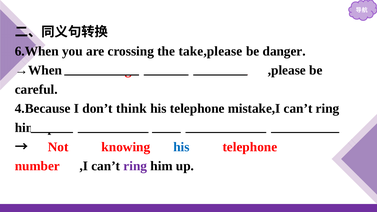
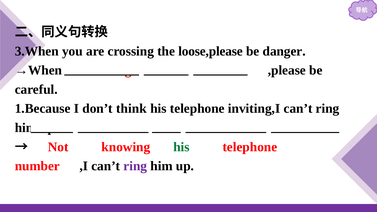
6.When: 6.When -> 3.When (37, 51)
take,please: take,please -> loose,please (211, 51)
4.Because: 4.Because -> 1.Because (43, 109)
mistake,I: mistake,I -> inviting,I (254, 109)
his colour: blue -> green (181, 147)
